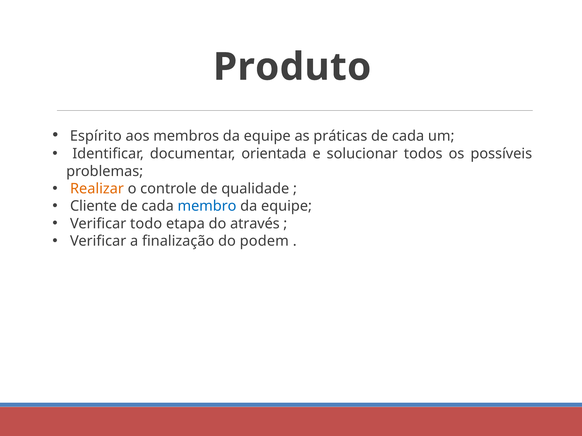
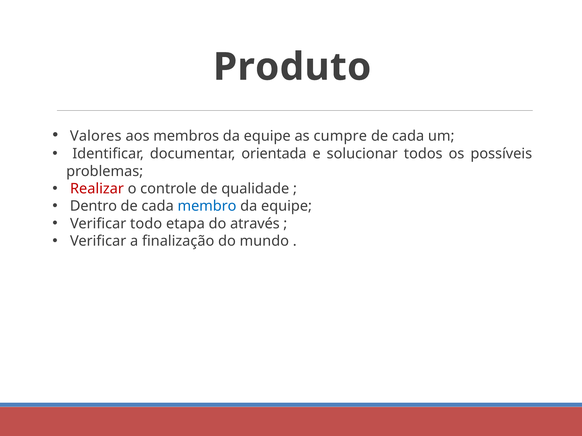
Espírito: Espírito -> Valores (96, 136)
práticas: práticas -> cumpre (340, 136)
Realizar colour: orange -> red (97, 189)
Cliente: Cliente -> Dentro (93, 206)
podem: podem -> mundo (264, 241)
